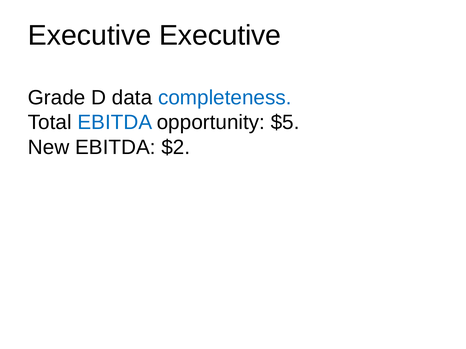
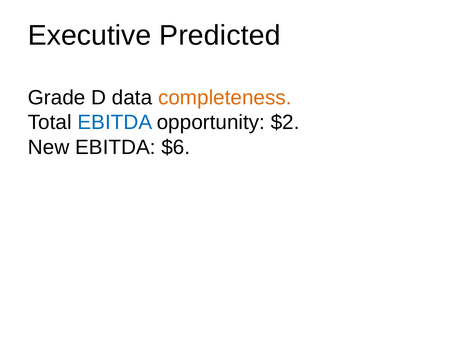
Executive Executive: Executive -> Predicted (220, 35)
completeness colour: blue -> orange (225, 98)
$5: $5 -> $2 (285, 123)
$2: $2 -> $6 (176, 147)
